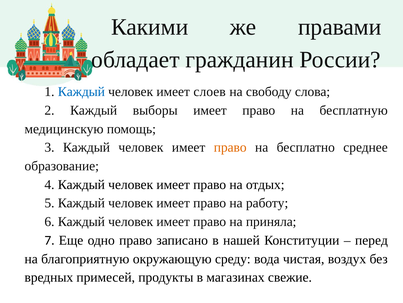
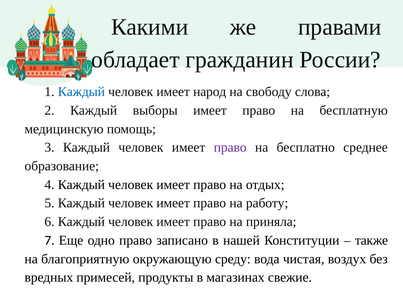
слоев: слоев -> народ (210, 92)
право colour: orange -> purple (230, 147)
перед: перед -> также (372, 240)
